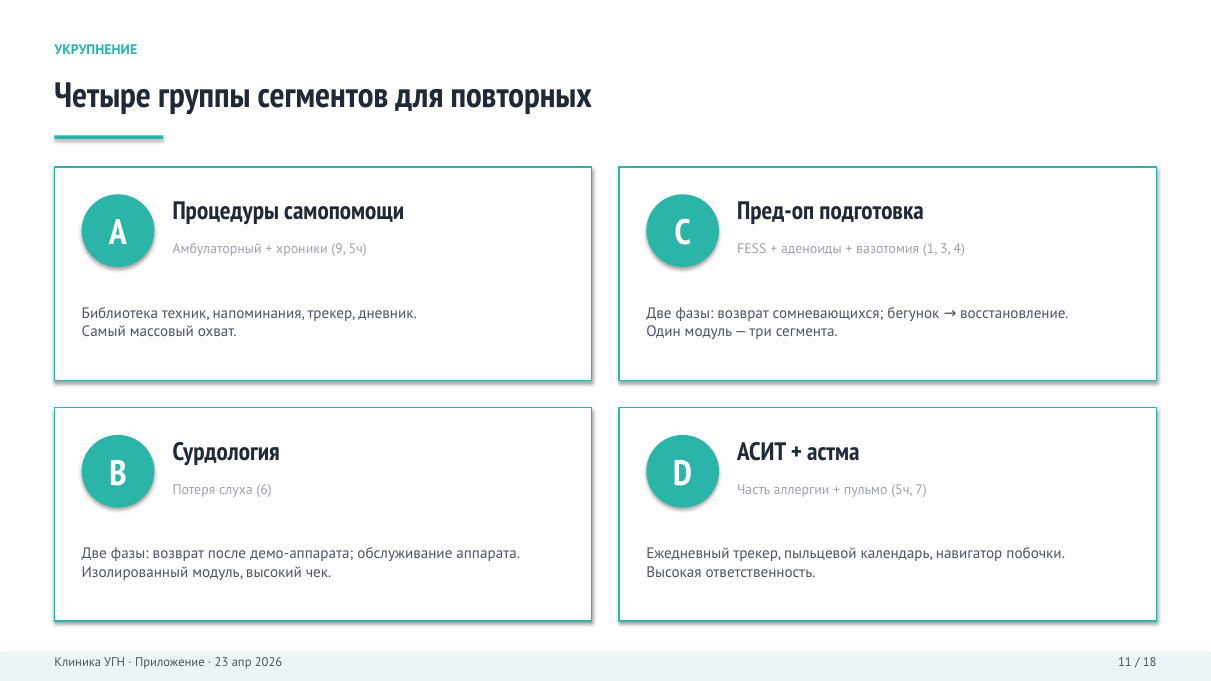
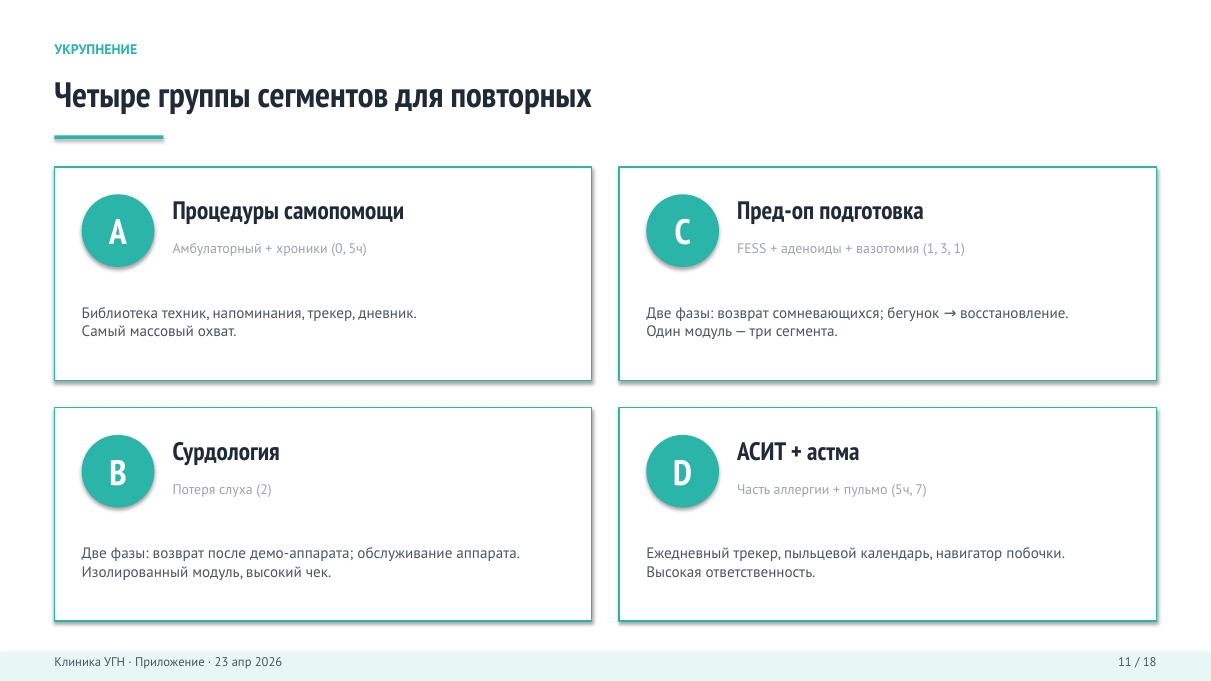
9: 9 -> 0 (339, 249)
3 4: 4 -> 1 (959, 249)
6: 6 -> 2 (264, 490)
